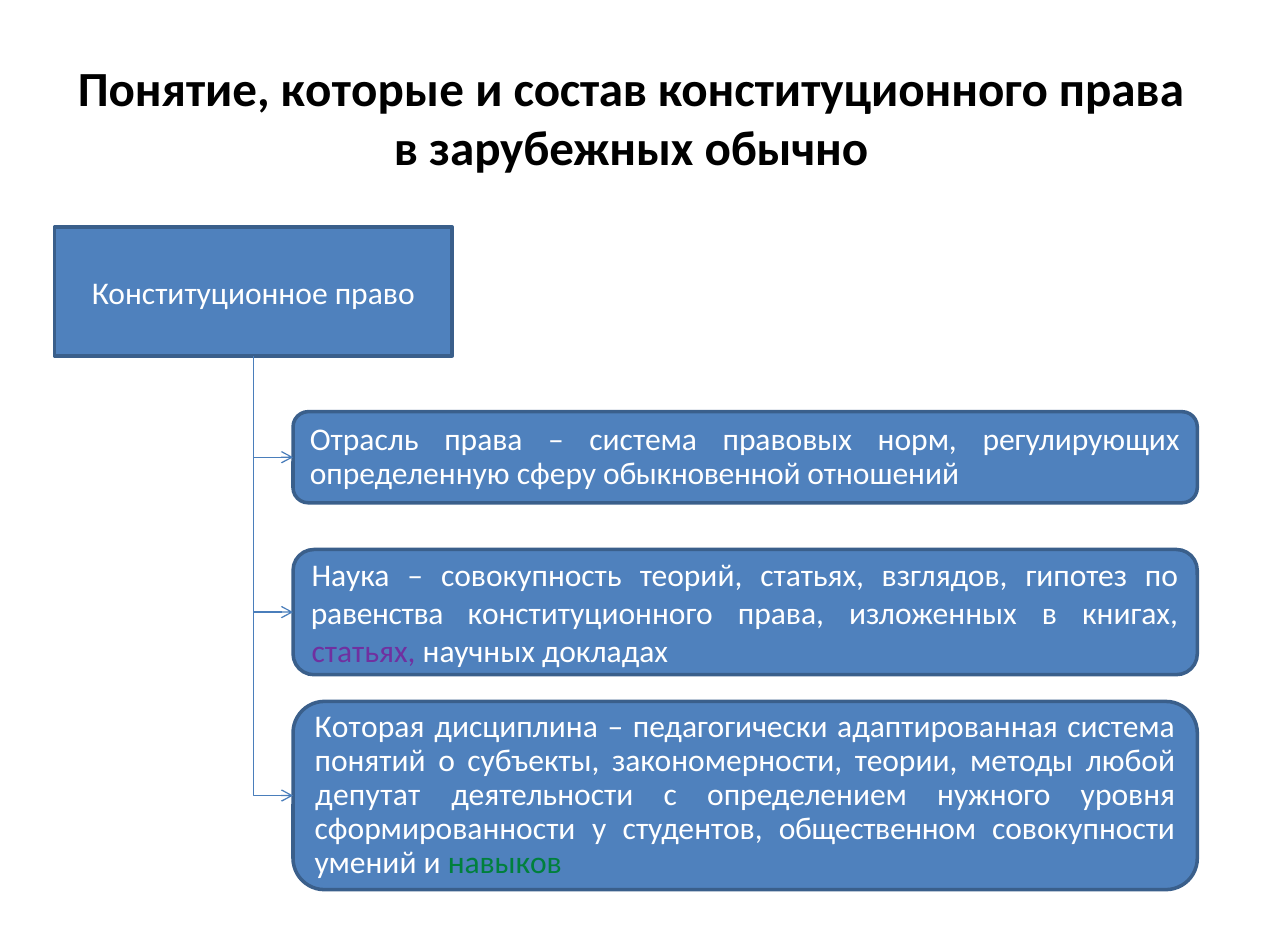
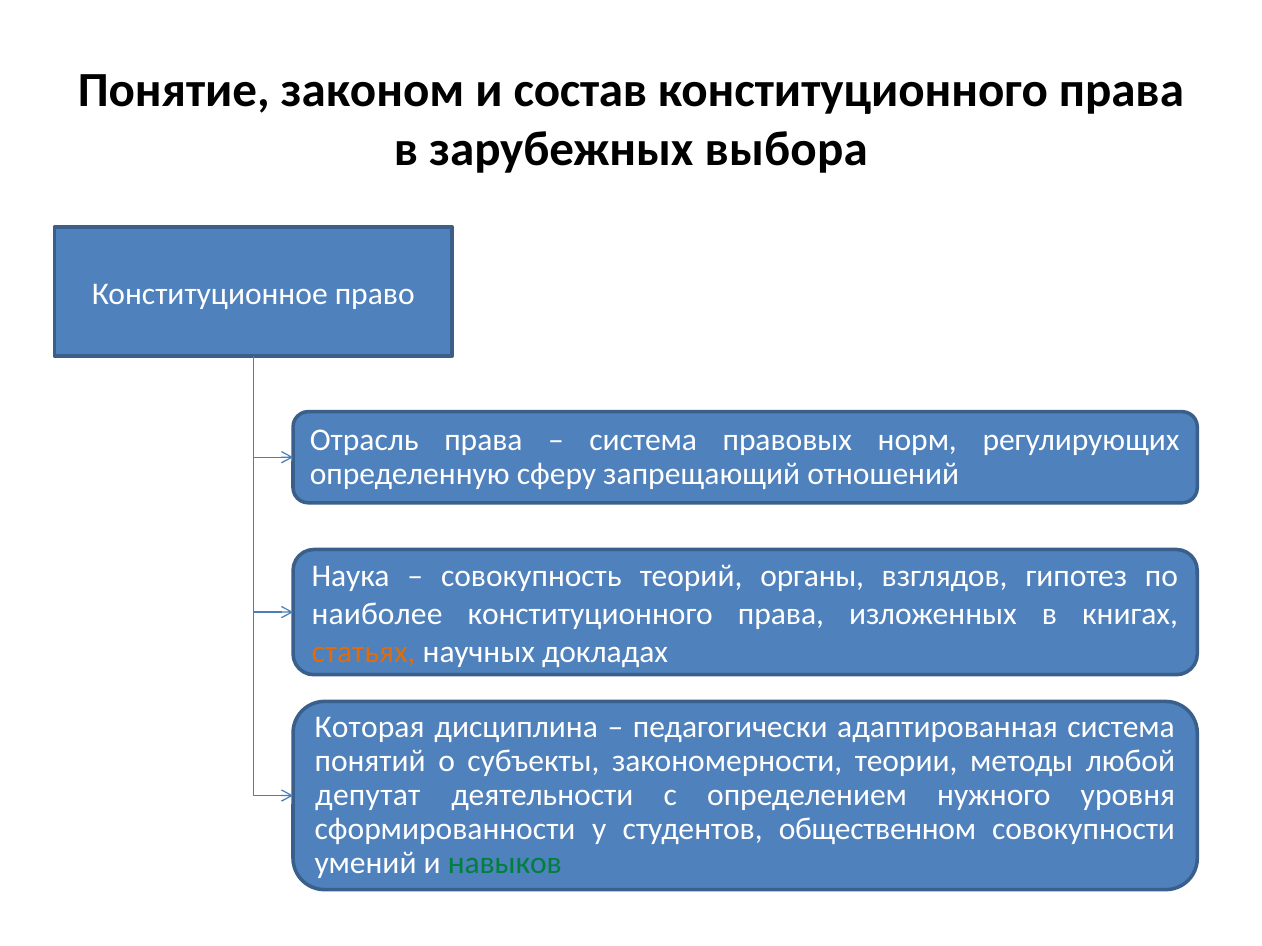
которые: которые -> законом (373, 91)
обычно: обычно -> выбора (786, 150)
обыкновенной: обыкновенной -> запрещающий (702, 474)
теорий статьях: статьях -> органы (812, 577)
равенства: равенства -> наиболее (377, 615)
статьях colour: purple -> orange (364, 652)
